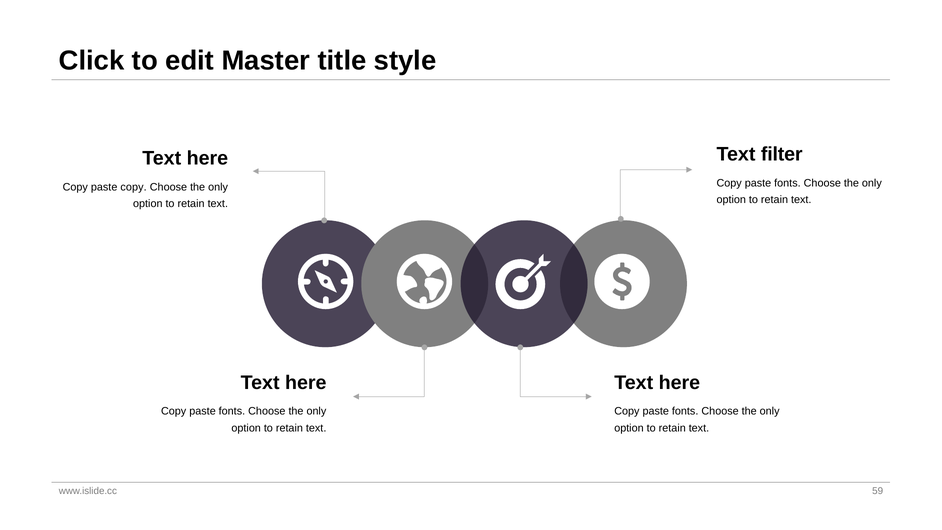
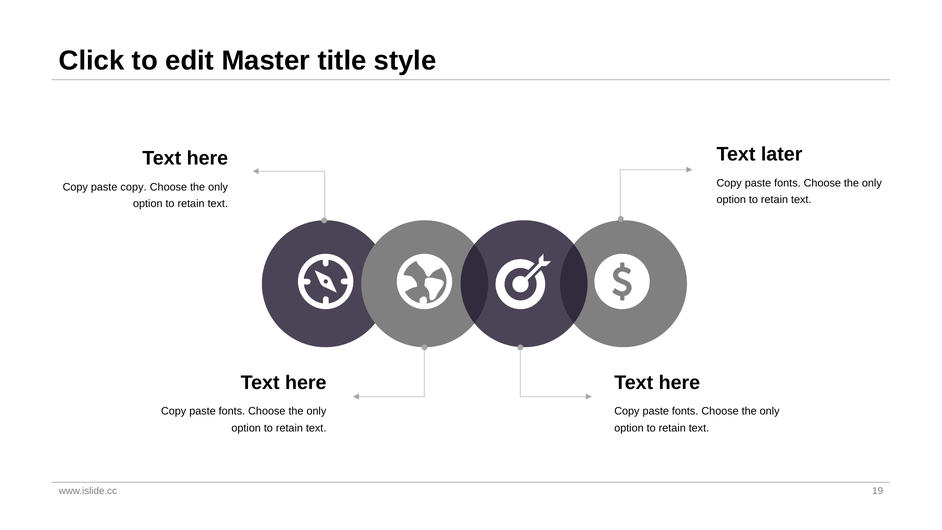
filter: filter -> later (782, 154)
59: 59 -> 19 (878, 491)
